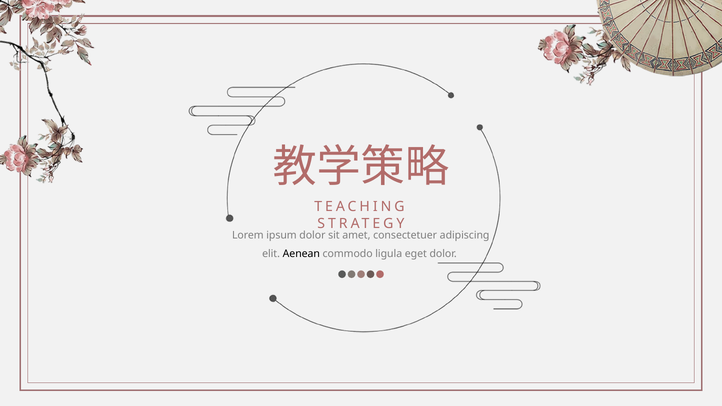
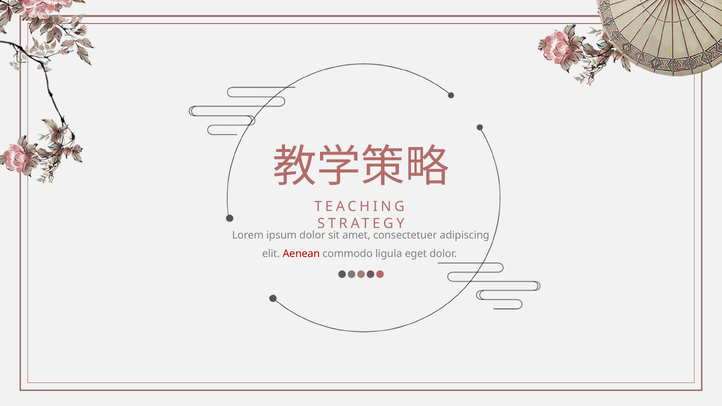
Aenean colour: black -> red (301, 254)
